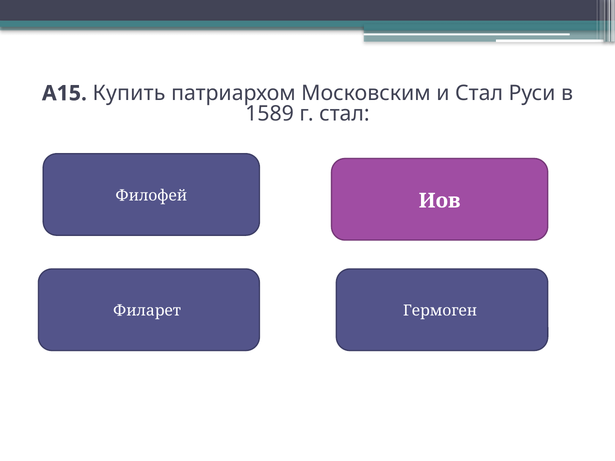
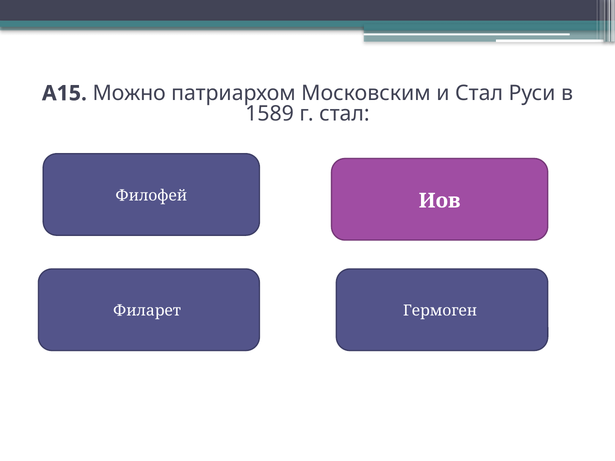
Купить: Купить -> Можно (129, 93)
